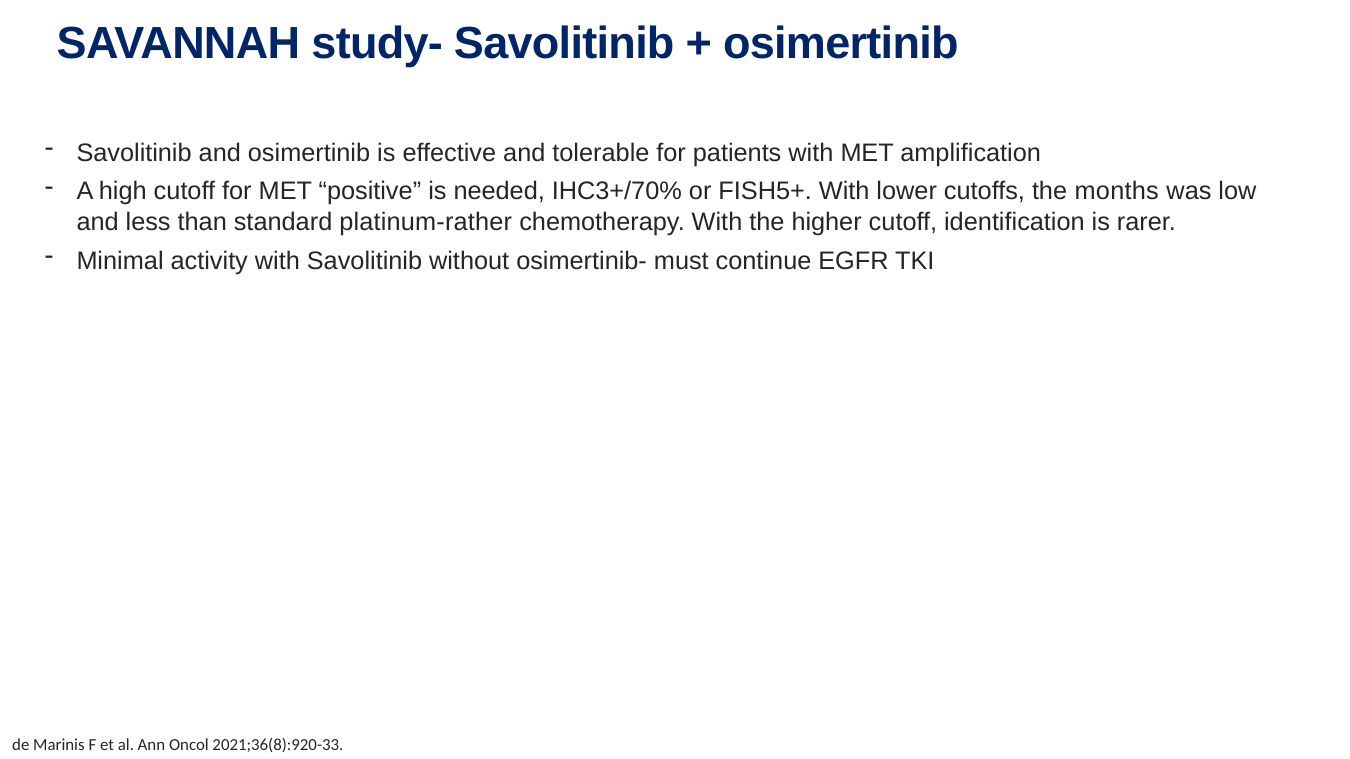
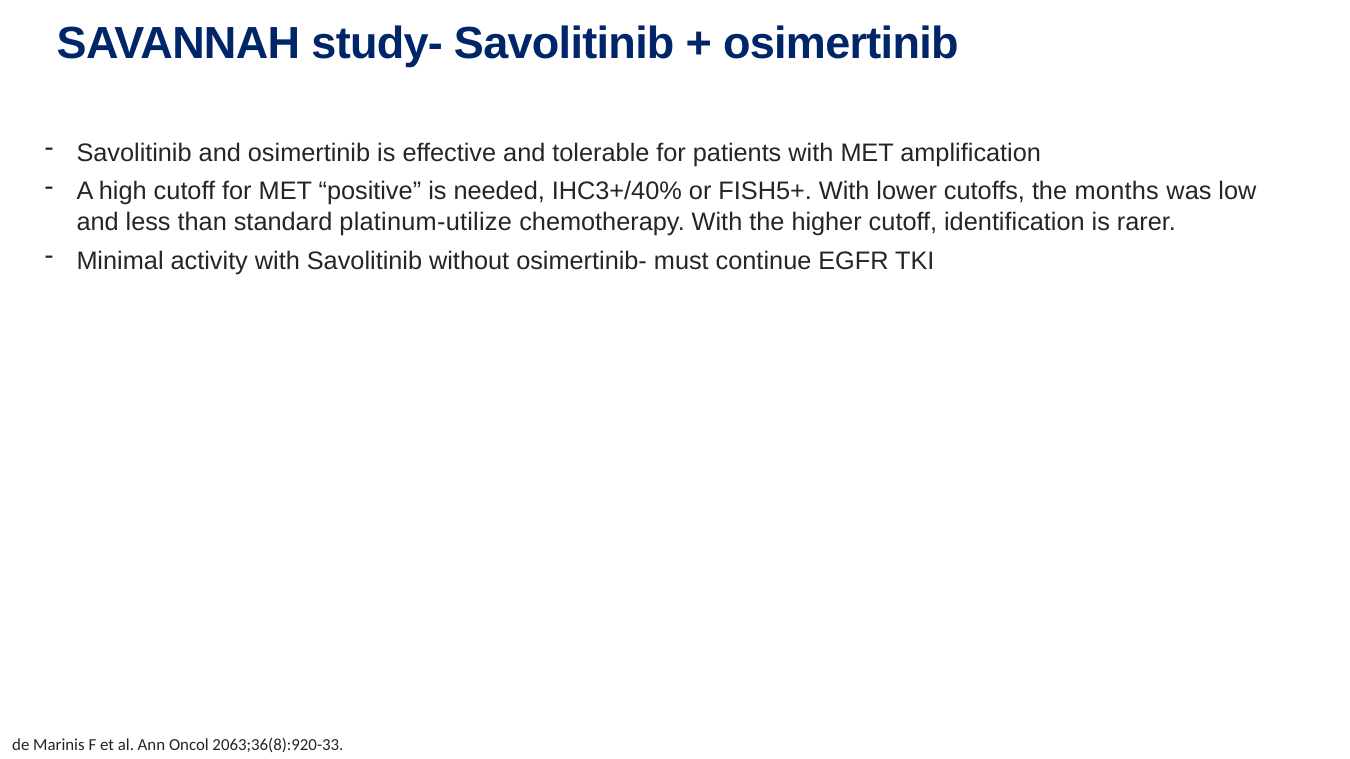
IHC3+/70%: IHC3+/70% -> IHC3+/40% (617, 192)
platinum-rather: platinum-rather -> platinum-utilize (426, 222)
2021;36(8):920-33: 2021;36(8):920-33 -> 2063;36(8):920-33 (278, 745)
